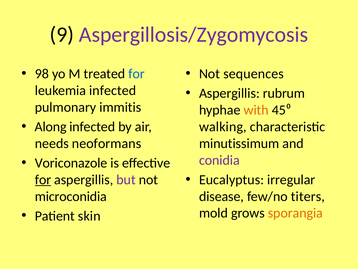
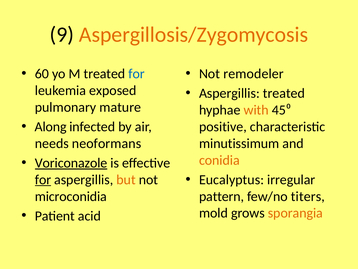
Aspergillosis/Zygomycosis colour: purple -> orange (194, 35)
98: 98 -> 60 (42, 74)
sequences: sequences -> remodeler (254, 74)
leukemia infected: infected -> exposed (113, 90)
Aspergillis rubrum: rubrum -> treated (284, 93)
immitis: immitis -> mature (120, 107)
walking: walking -> positive (223, 127)
conidia colour: purple -> orange (219, 160)
Voriconazole underline: none -> present (71, 163)
but colour: purple -> orange (126, 179)
disease: disease -> pattern (222, 196)
skin: skin -> acid (89, 216)
